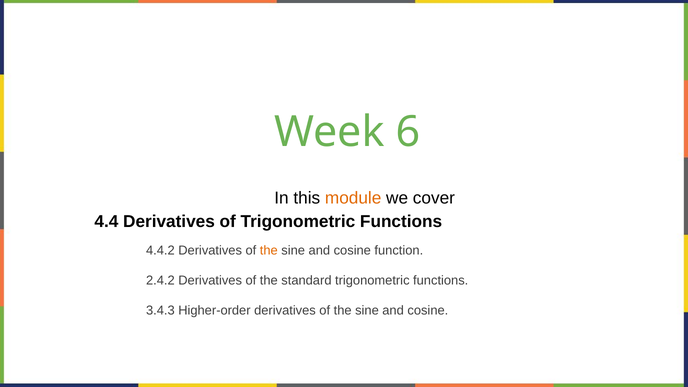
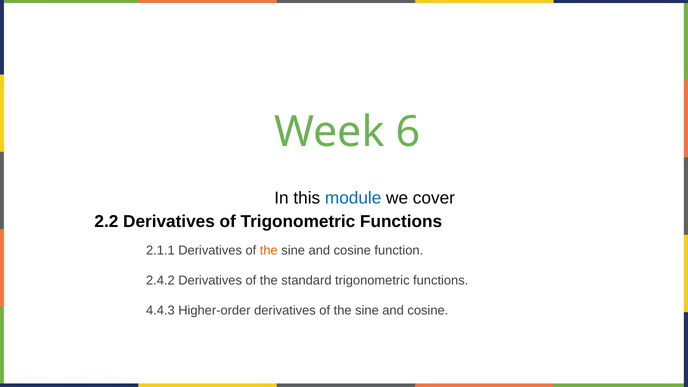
module colour: orange -> blue (353, 198)
4.4: 4.4 -> 2.2 (106, 221)
4.4.2: 4.4.2 -> 2.1.1 (160, 251)
3.4.3: 3.4.3 -> 4.4.3 (160, 310)
